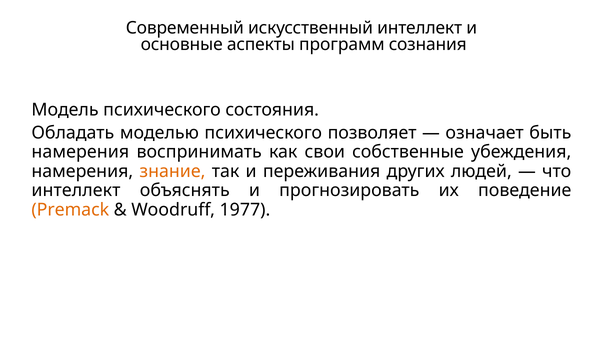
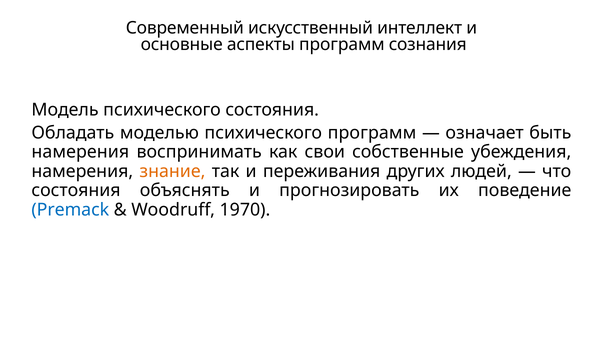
психического позволяет: позволяет -> программ (372, 133)
интеллект: интеллект -> состояния (76, 191)
Premack colour: orange -> blue (70, 210)
1977: 1977 -> 1970 (245, 210)
